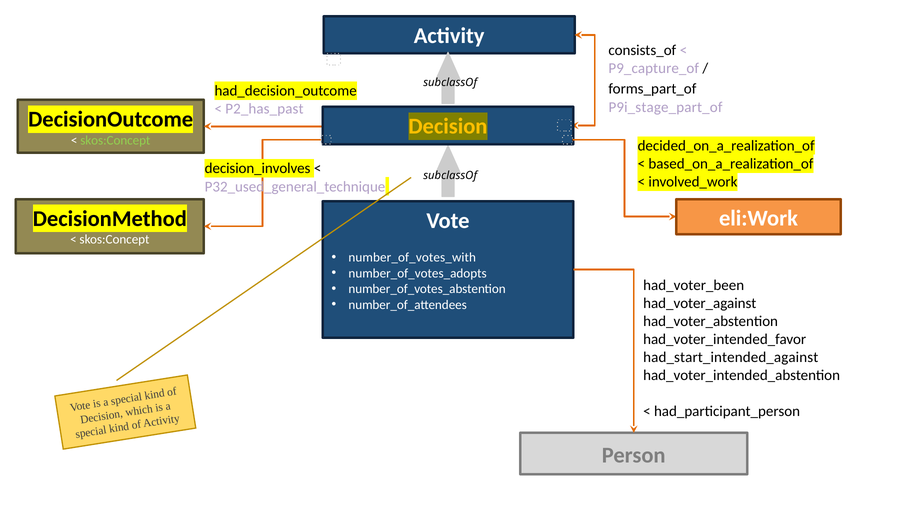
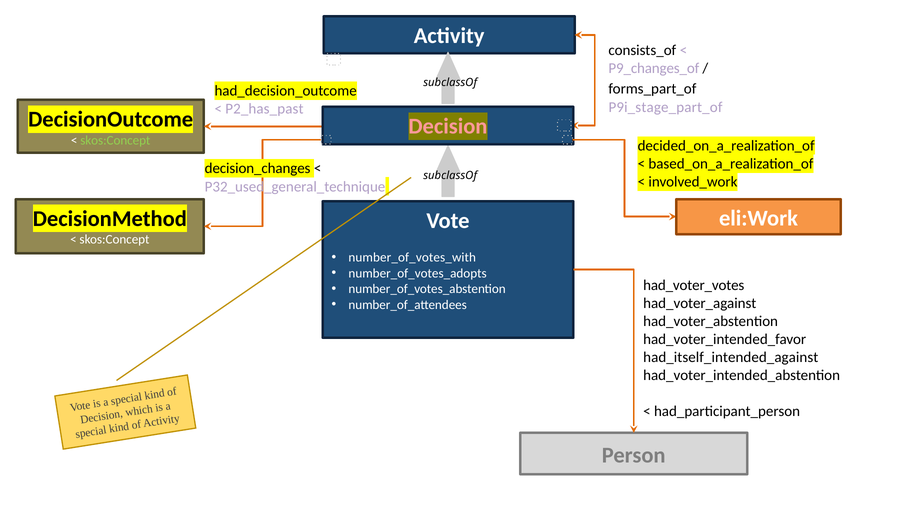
P9_capture_of: P9_capture_of -> P9_changes_of (654, 68)
Decision colour: yellow -> pink (448, 126)
decision_involves: decision_involves -> decision_changes (258, 168)
had_voter_been: had_voter_been -> had_voter_votes (694, 285)
had_start_intended_against: had_start_intended_against -> had_itself_intended_against (731, 357)
